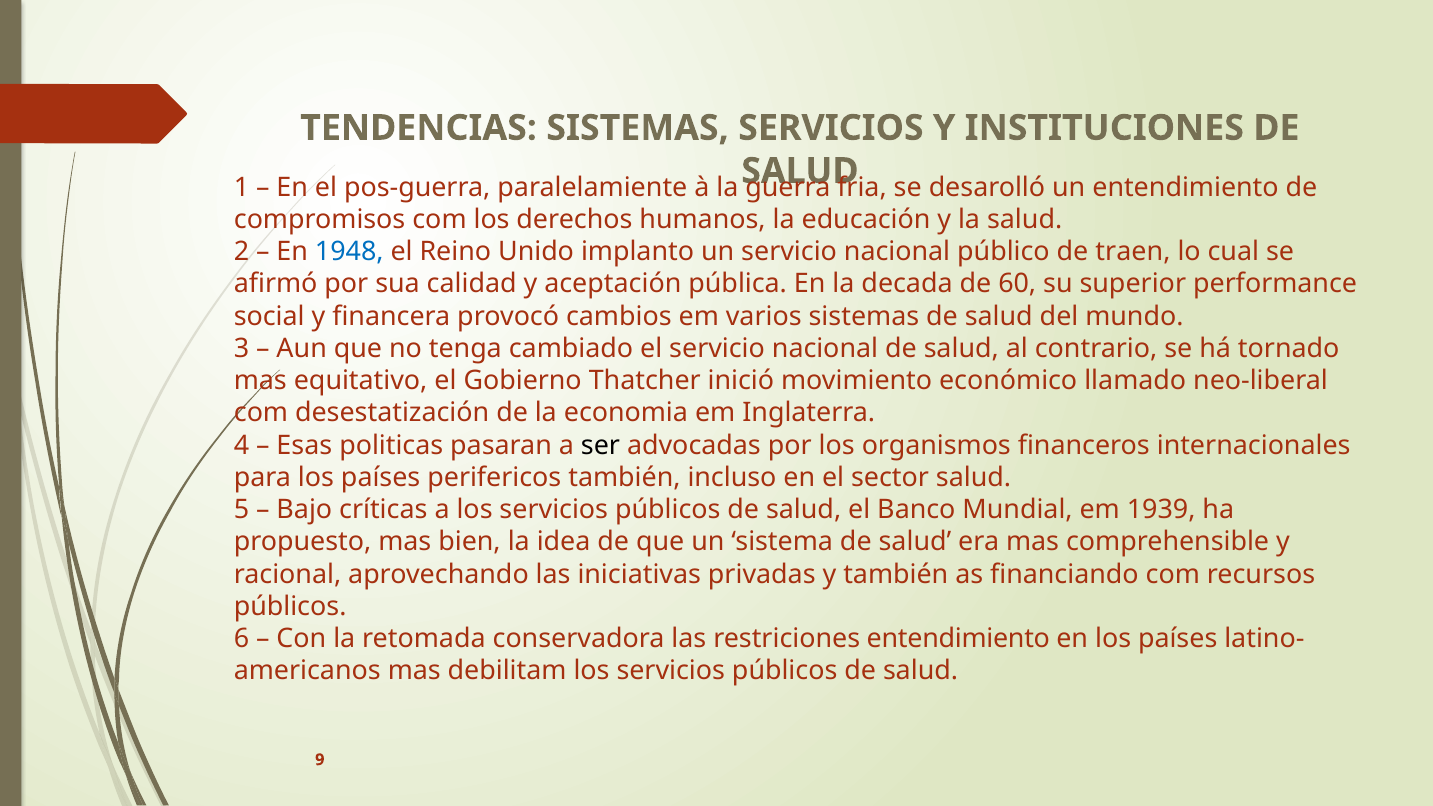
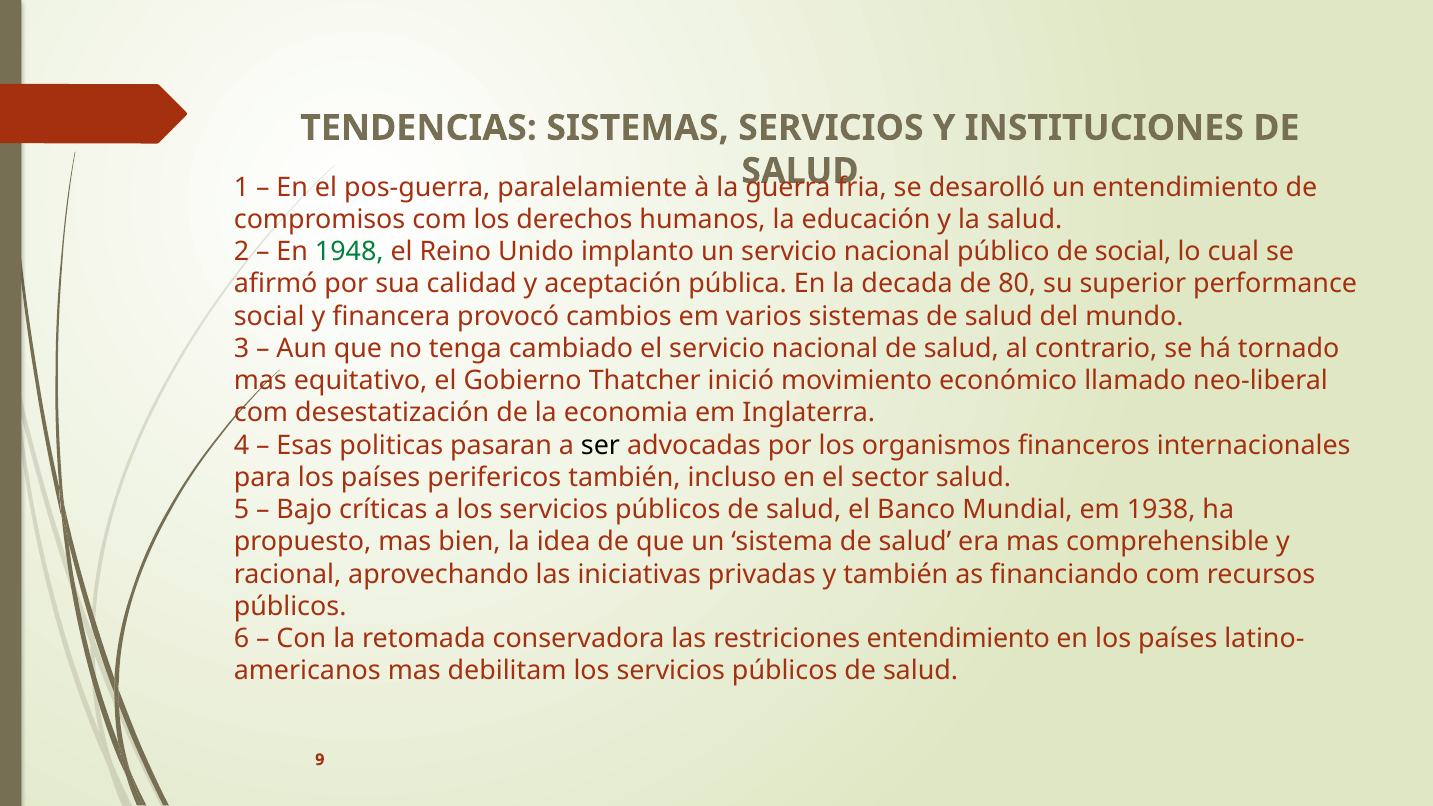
1948 colour: blue -> green (349, 252)
de traen: traen -> social (1133, 252)
60: 60 -> 80 (1017, 284)
1939: 1939 -> 1938 (1161, 510)
